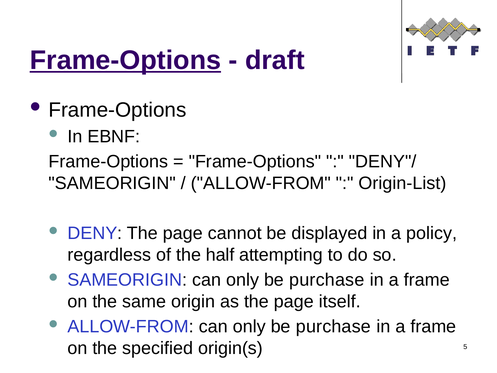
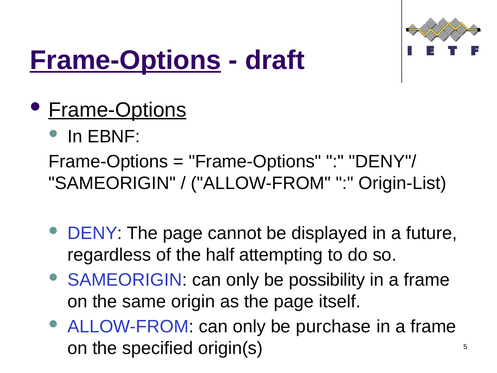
Frame-Options underline: none -> present (117, 110)
policy: policy -> future (432, 233)
purchase: purchase -> possibility (327, 280)
